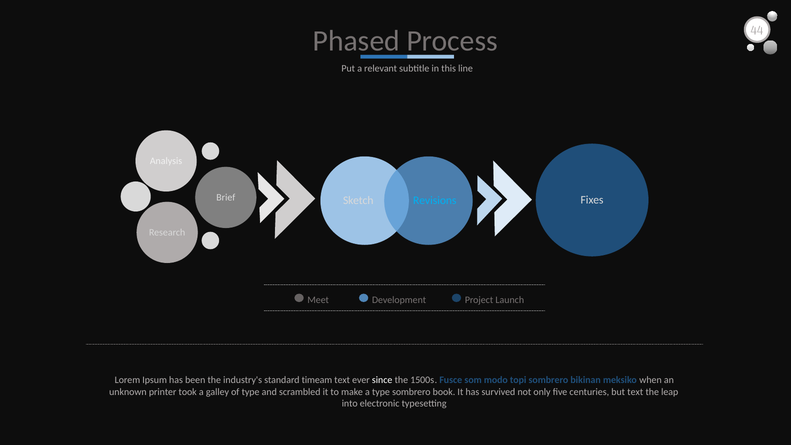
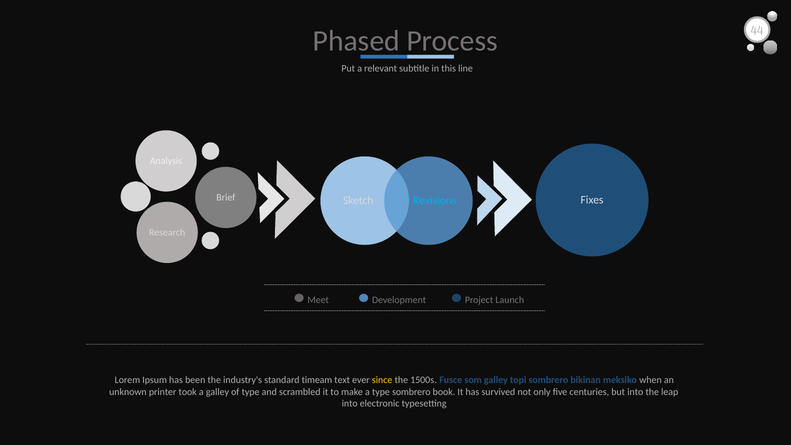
since colour: white -> yellow (382, 380)
som modo: modo -> galley (496, 380)
but text: text -> into (635, 392)
